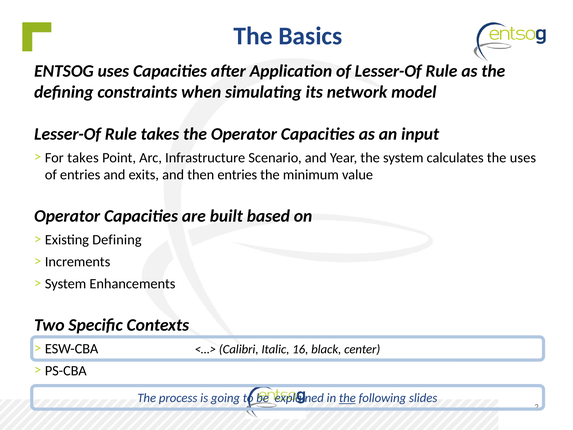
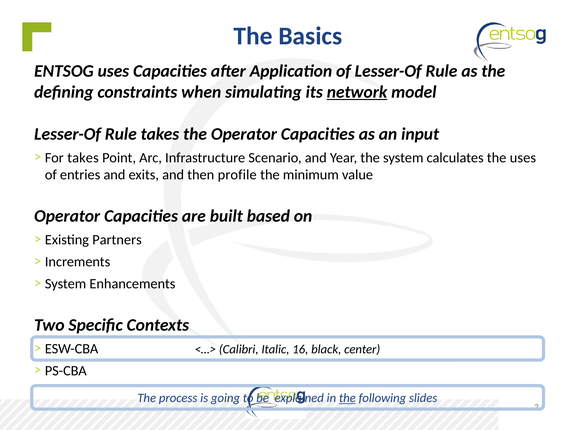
network underline: none -> present (357, 92)
then entries: entries -> profile (237, 175)
Existing Defining: Defining -> Partners (117, 240)
